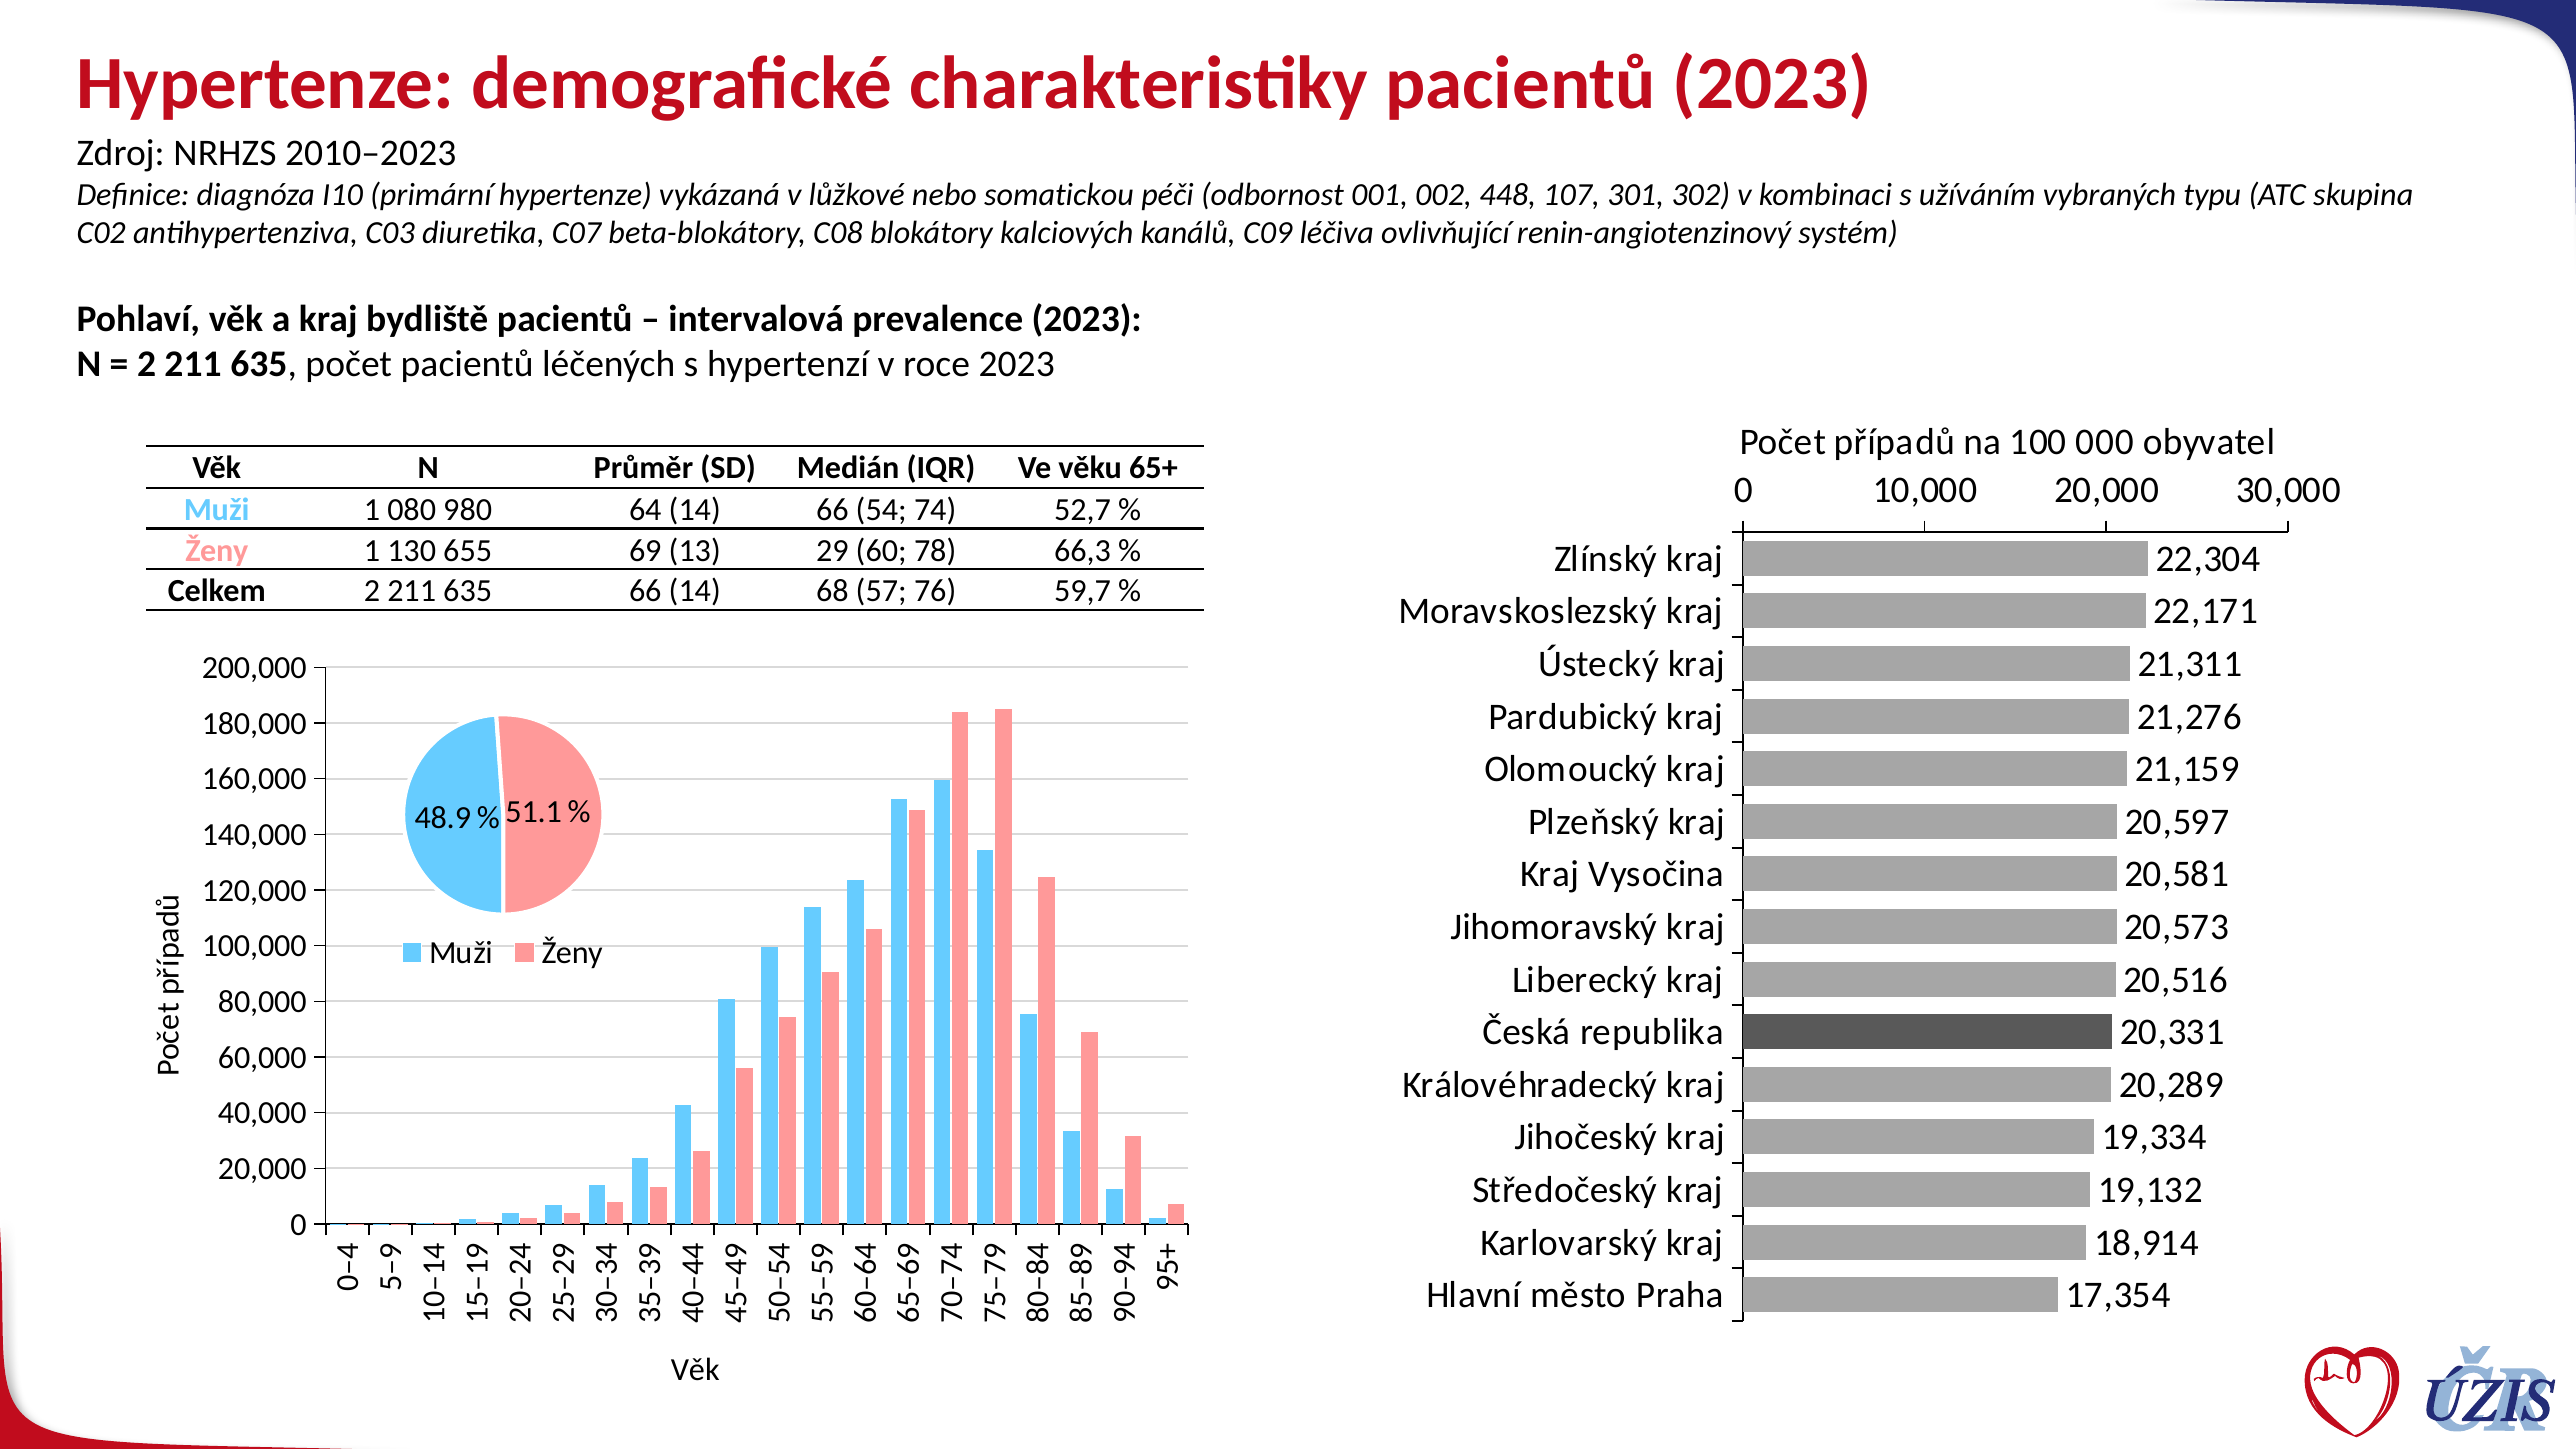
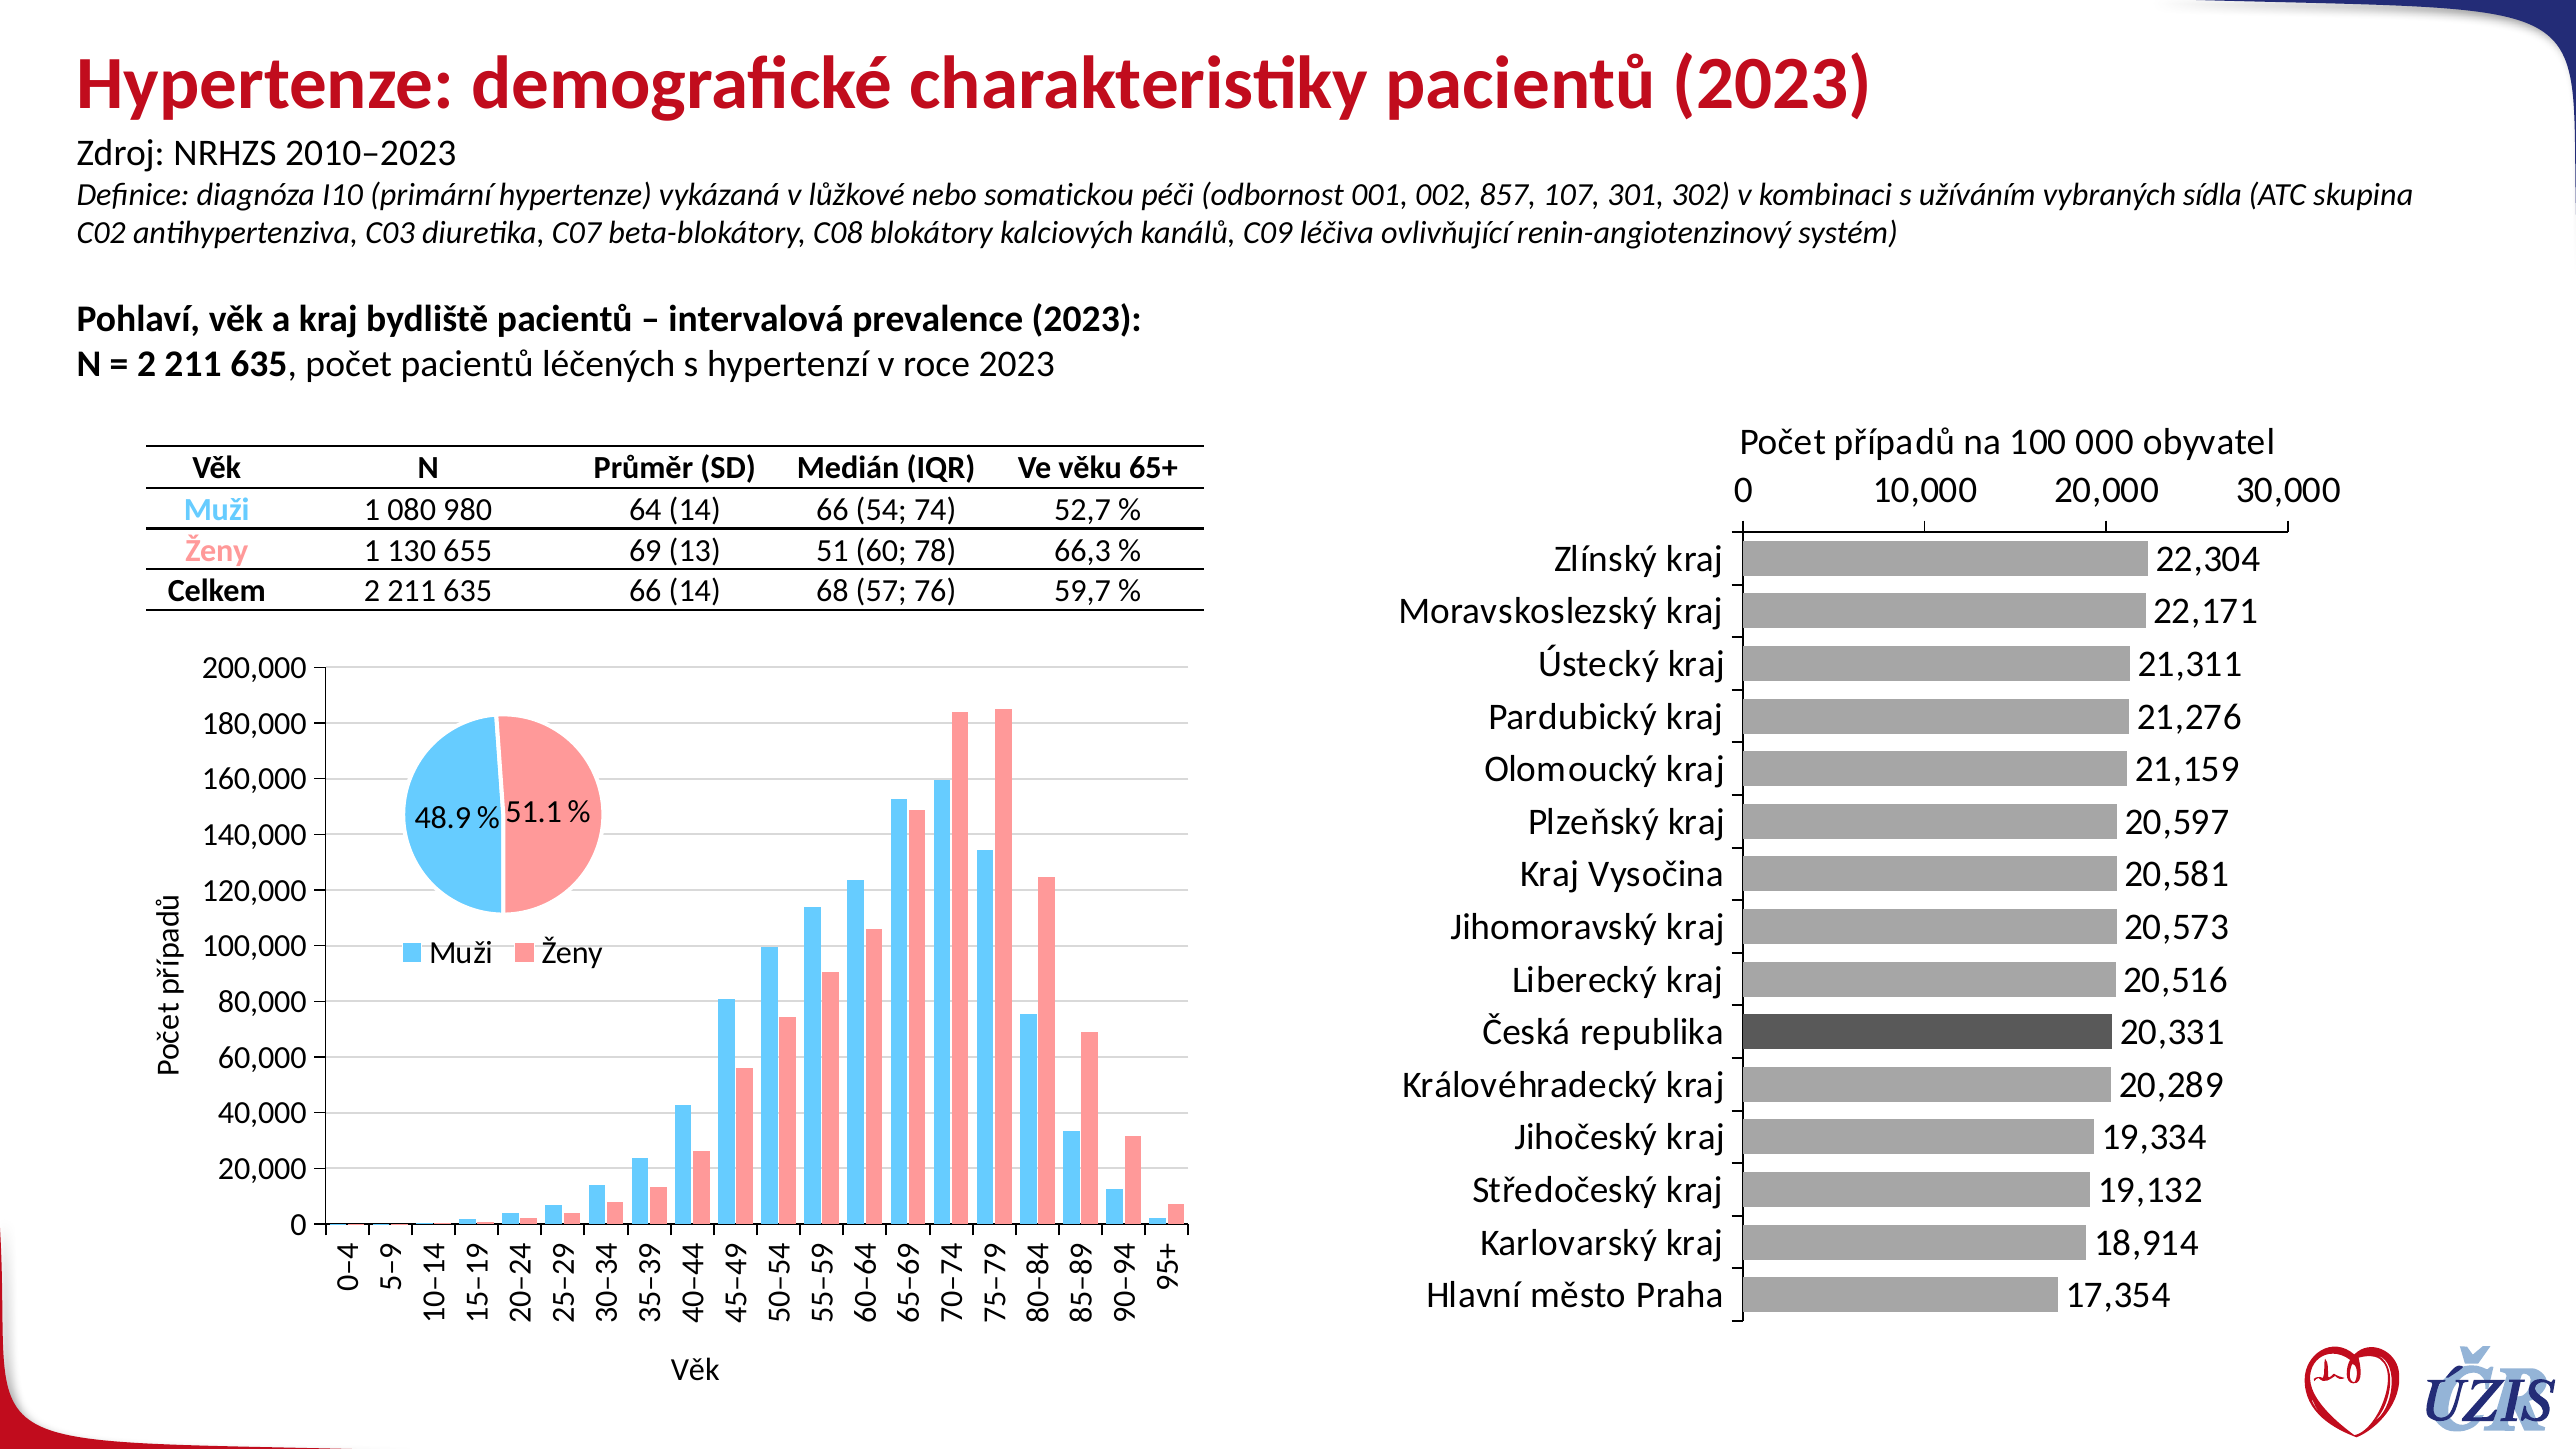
448: 448 -> 857 (1508, 195)
typu: typu -> sídla (2212, 195)
29: 29 -> 51 (832, 550)
